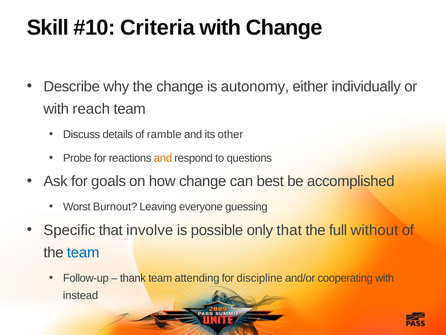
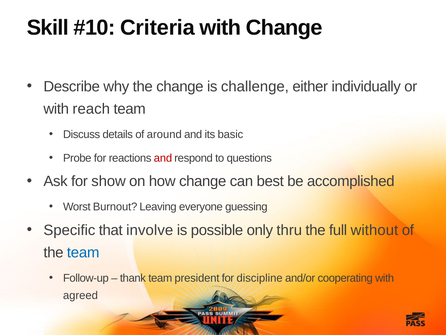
autonomy: autonomy -> challenge (255, 86)
ramble: ramble -> around (164, 134)
other: other -> basic (230, 134)
and colour: orange -> red (163, 158)
goals: goals -> show (109, 181)
only that: that -> thru (289, 230)
attending: attending -> president (197, 278)
instead: instead -> agreed (80, 295)
